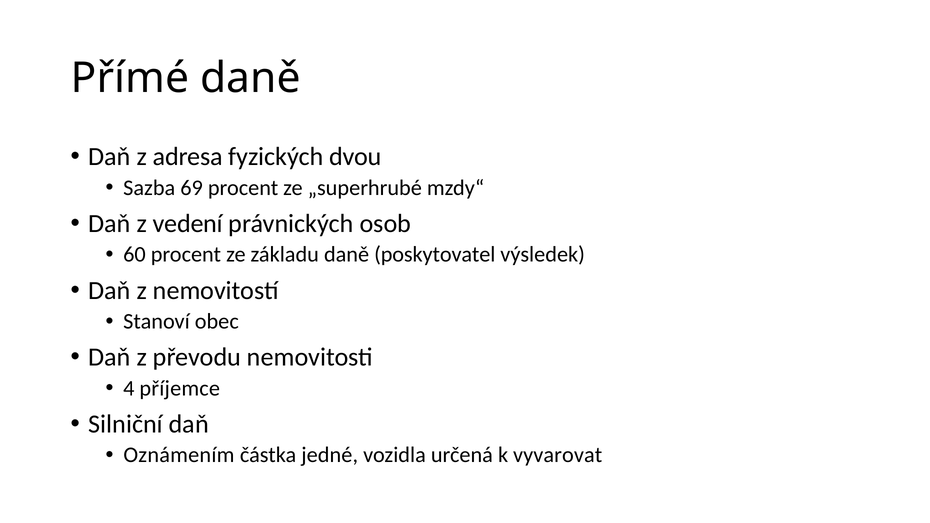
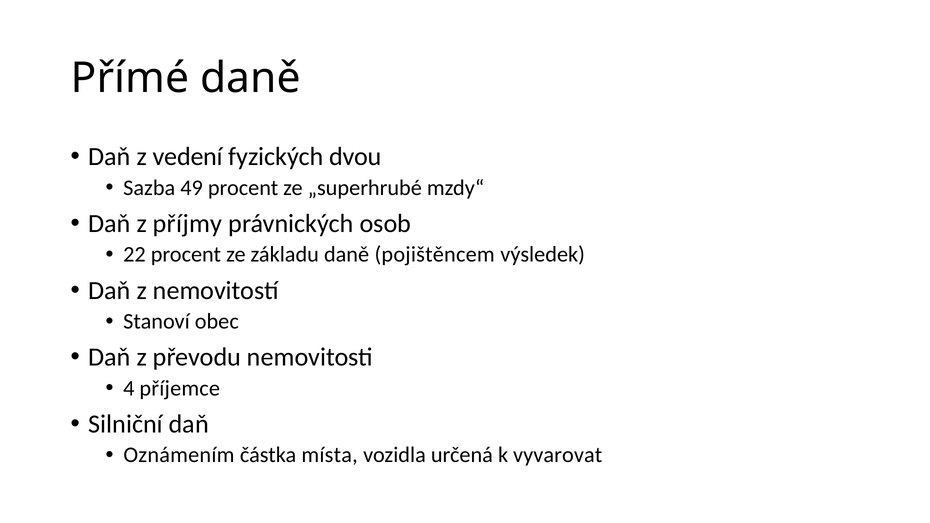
adresa: adresa -> vedení (188, 157)
69: 69 -> 49 (192, 188)
vedení: vedení -> příjmy (187, 224)
60: 60 -> 22 (134, 255)
poskytovatel: poskytovatel -> pojištěncem (435, 255)
jedné: jedné -> místa (330, 455)
